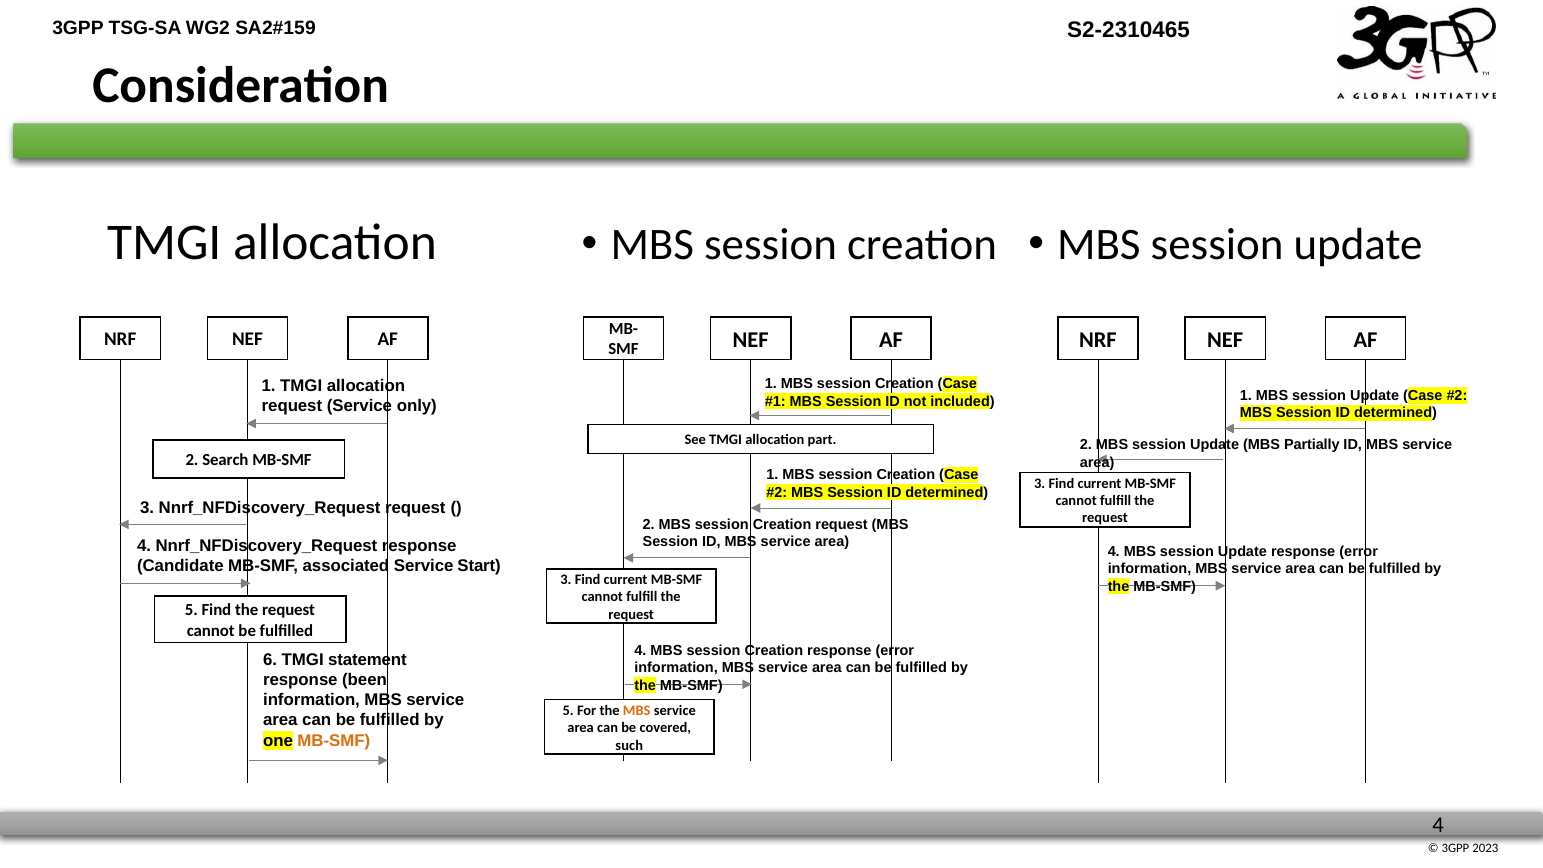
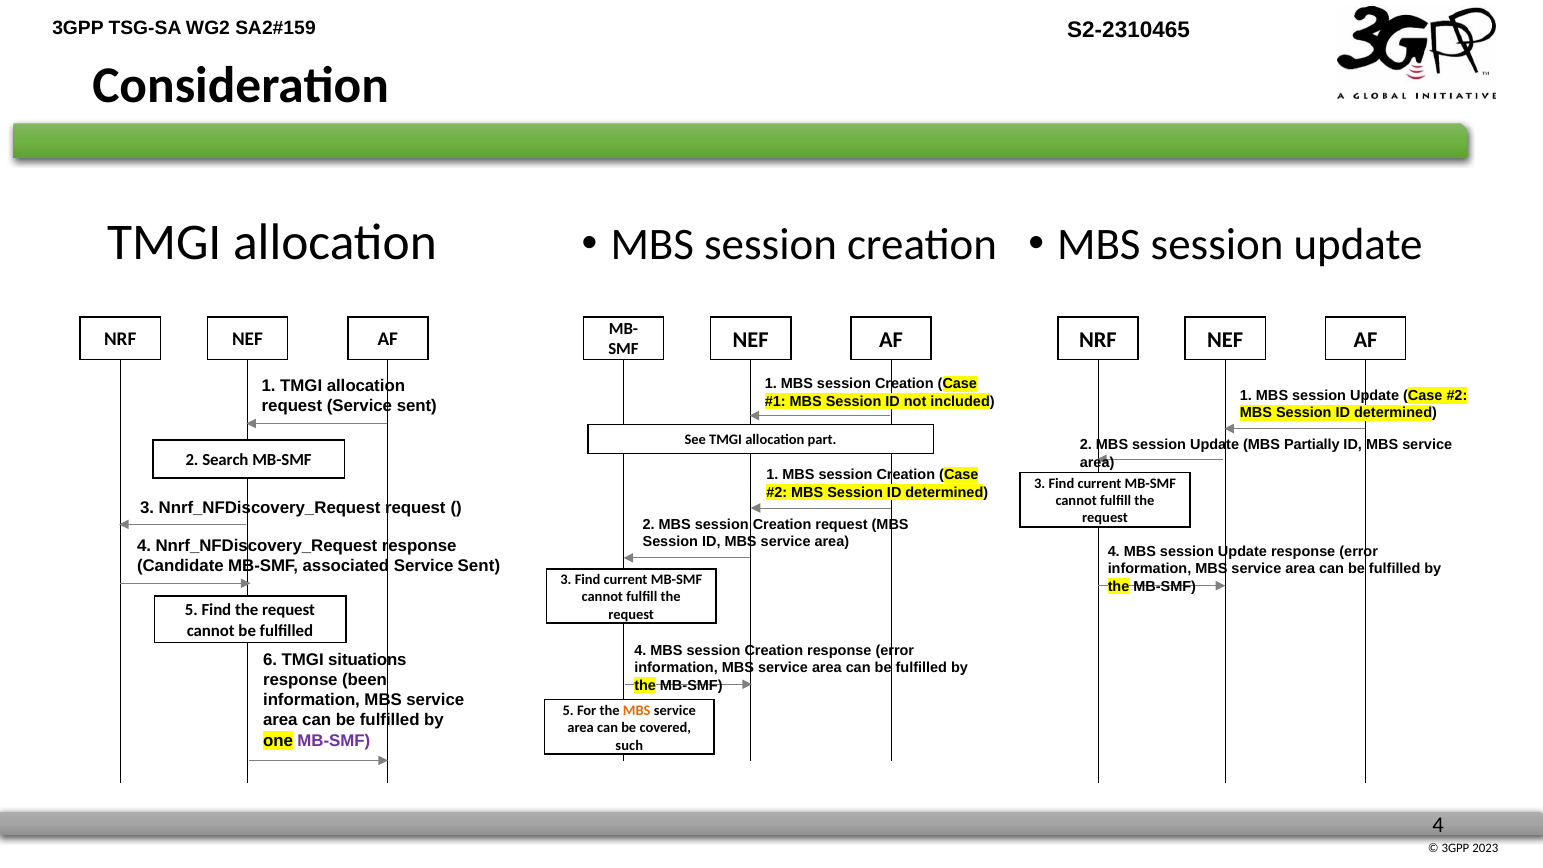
request Service only: only -> sent (417, 406)
associated Service Start: Start -> Sent (479, 566)
statement: statement -> situations (367, 660)
MB-SMF colour: orange -> purple (334, 740)
